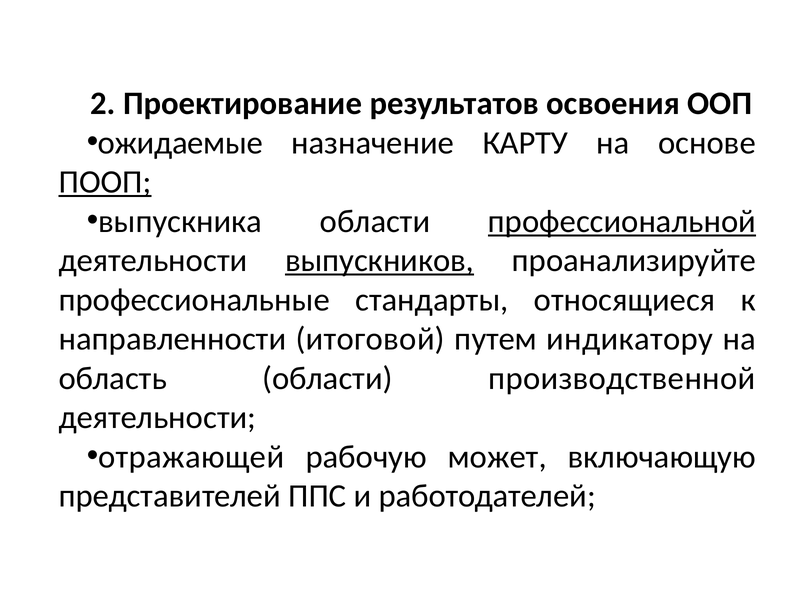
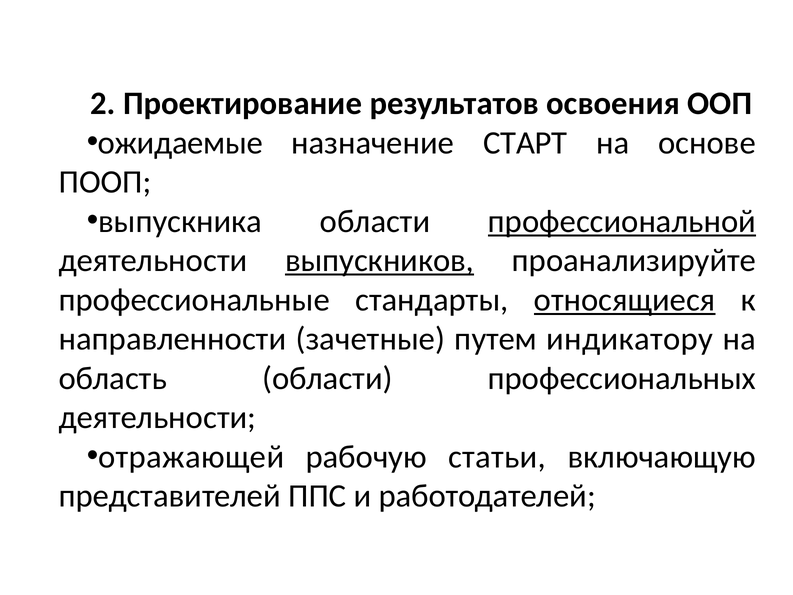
КАРТУ: КАРТУ -> СТАРТ (525, 143)
ПООП underline: present -> none (105, 182)
относящиеся underline: none -> present (625, 300)
итоговой: итоговой -> зачетные (370, 339)
производственной: производственной -> профессиональных (622, 378)
может: может -> статьи (497, 457)
